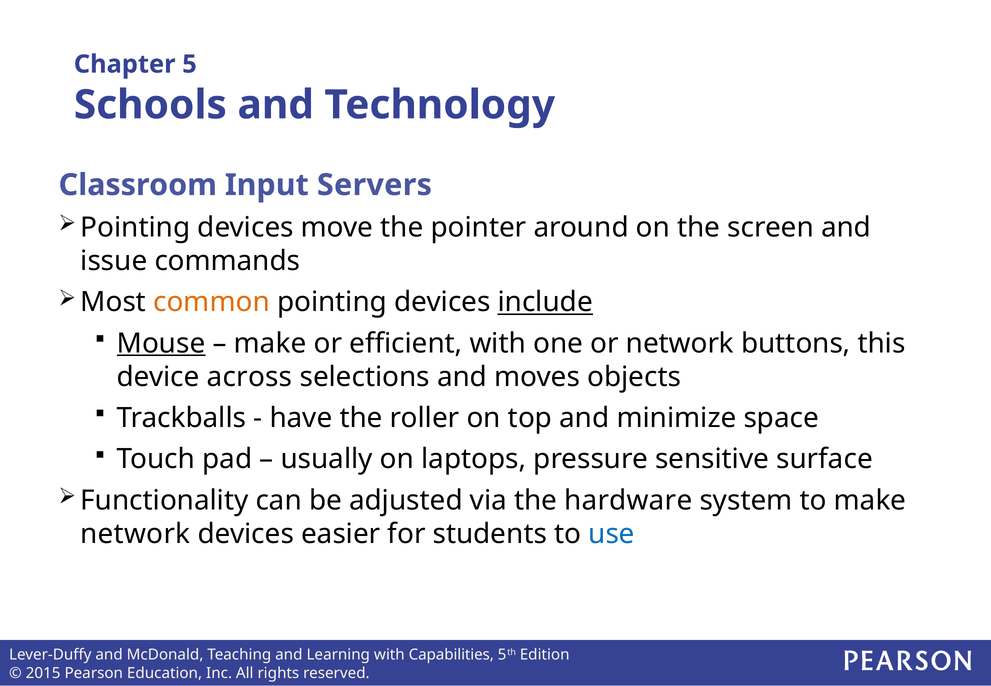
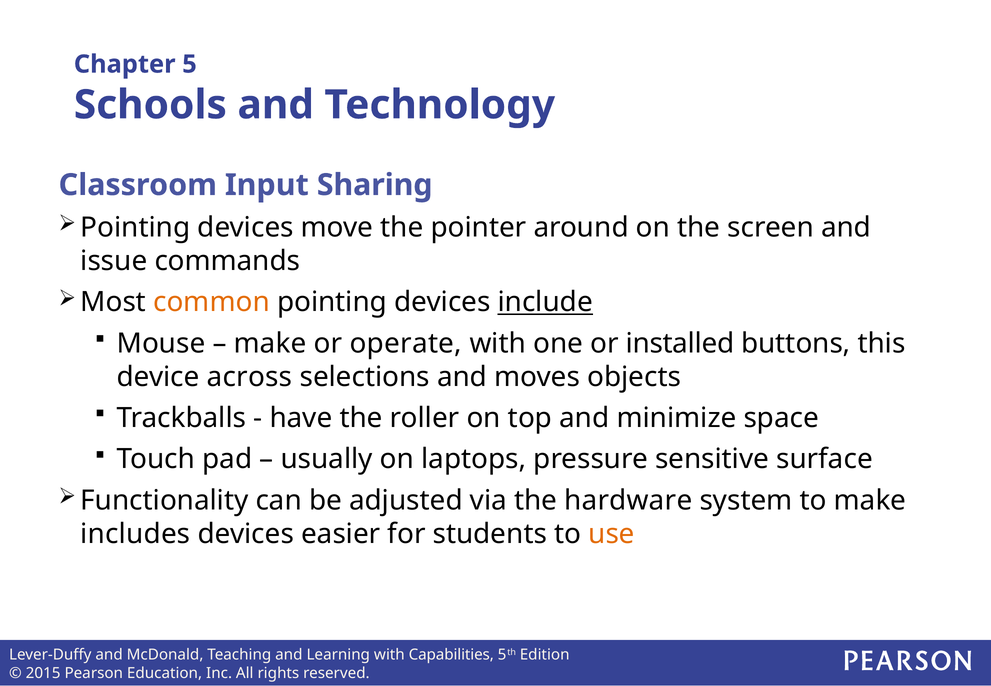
Servers: Servers -> Sharing (375, 185)
Mouse underline: present -> none (161, 343)
efficient: efficient -> operate (406, 343)
or network: network -> installed (680, 343)
network: network -> includes (135, 534)
use colour: blue -> orange (611, 534)
